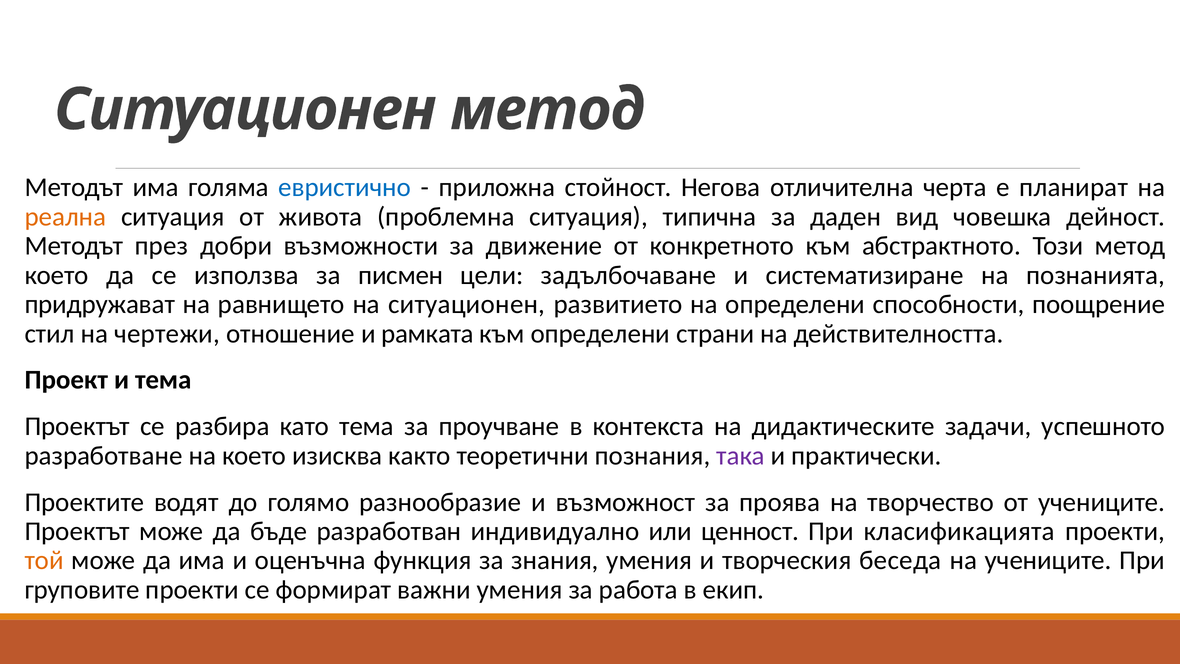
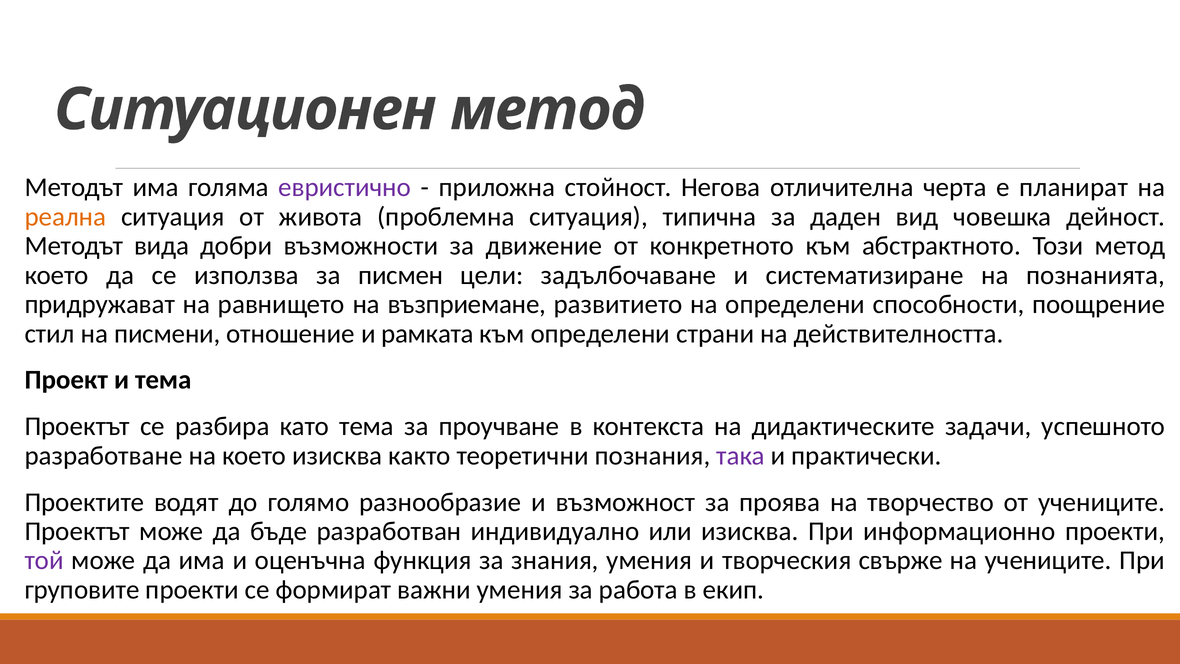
евристично colour: blue -> purple (345, 187)
през: през -> вида (162, 246)
на ситуационен: ситуационен -> възприемане (467, 304)
чертежи: чертежи -> писмени (167, 333)
или ценност: ценност -> изисква (750, 531)
класификацията: класификацията -> информационно (959, 531)
той colour: orange -> purple (44, 560)
беседа: беседа -> свърже (901, 560)
